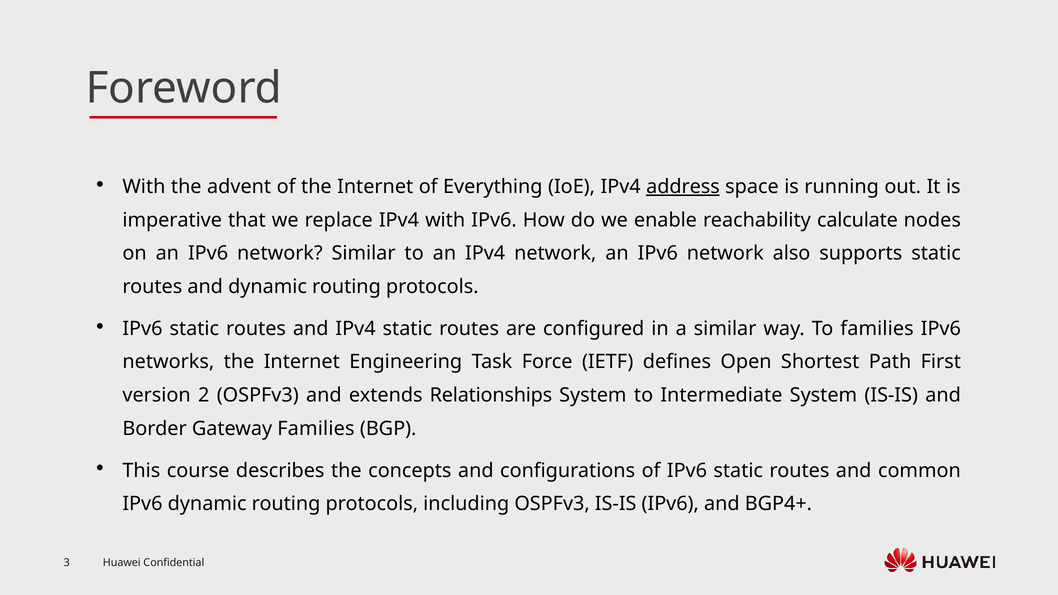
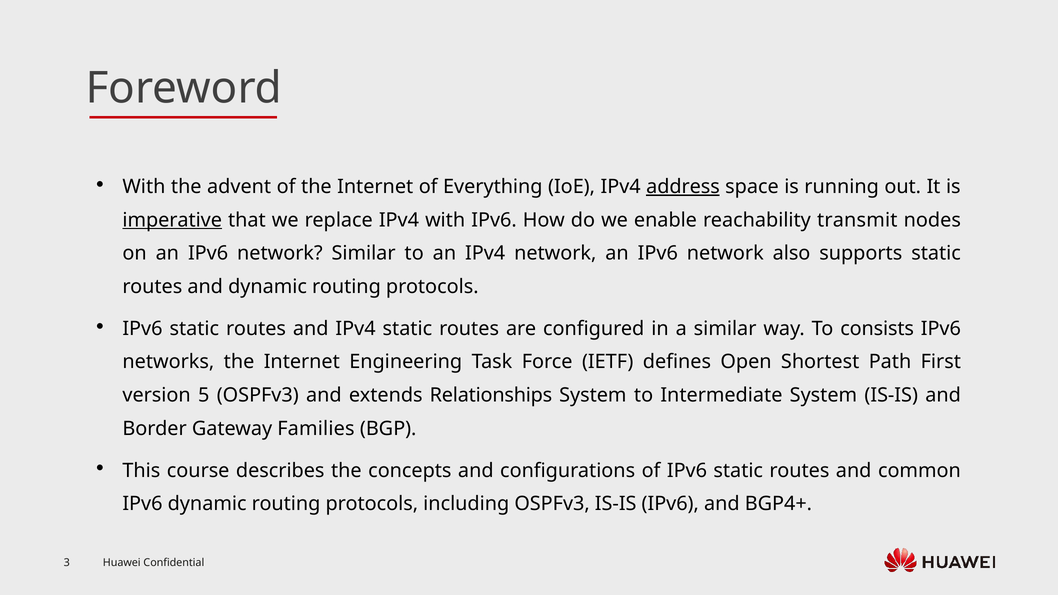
imperative underline: none -> present (172, 220)
calculate: calculate -> transmit (857, 220)
To families: families -> consists (877, 329)
2: 2 -> 5 (204, 395)
